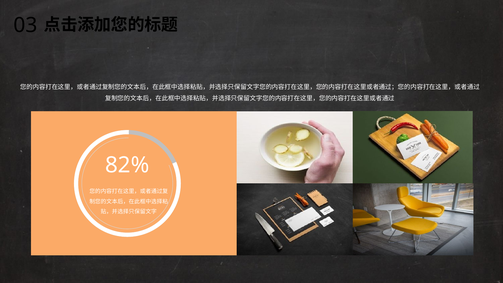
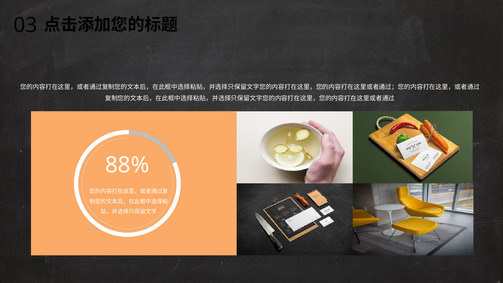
82%: 82% -> 88% (127, 165)
